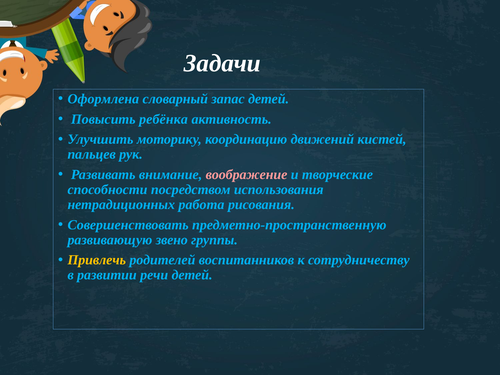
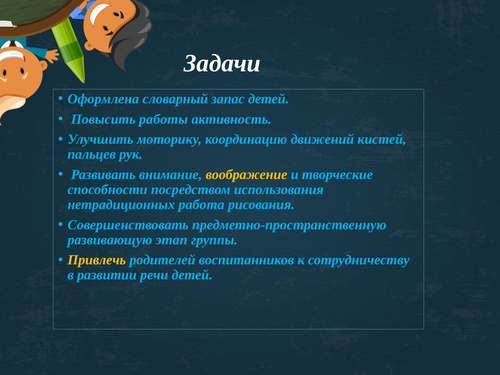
ребёнка: ребёнка -> работы (163, 119)
воображение colour: pink -> yellow (247, 175)
звено: звено -> этап (172, 240)
